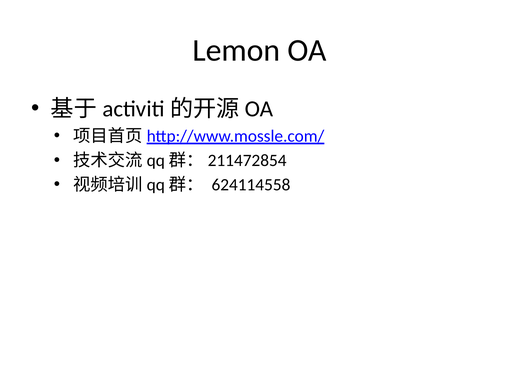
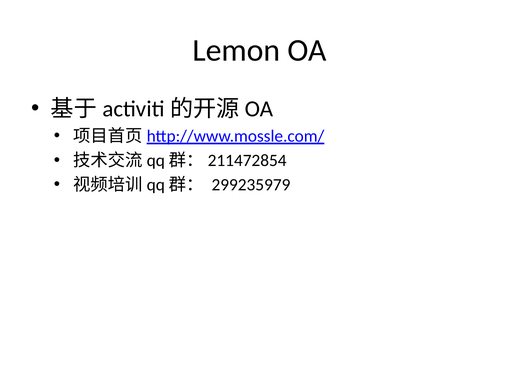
624114558: 624114558 -> 299235979 (251, 185)
